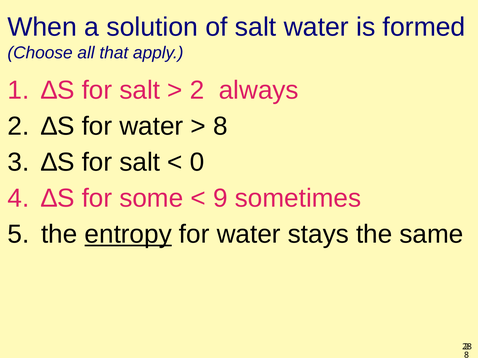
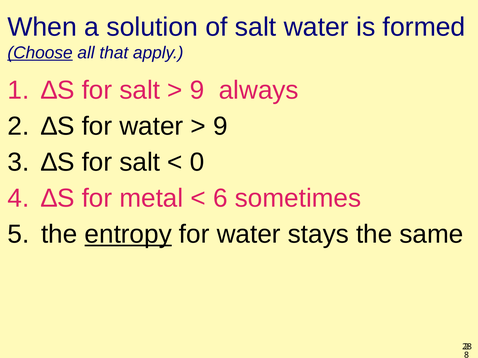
Choose underline: none -> present (40, 53)
2: 2 -> 9 (197, 90)
8: 8 -> 9 (220, 126)
some: some -> metal (151, 198)
9: 9 -> 6 (220, 198)
